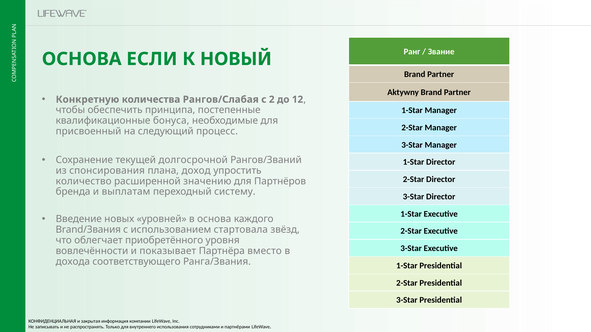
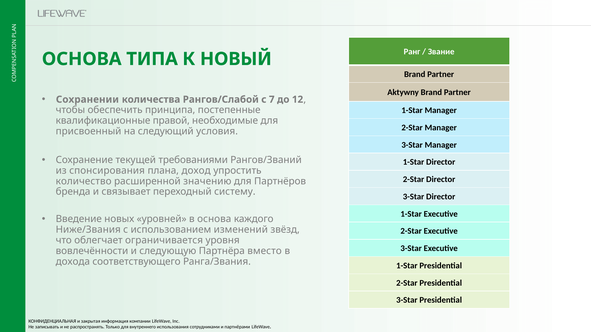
ЕСЛИ: ЕСЛИ -> ТИПА (152, 59)
Конкретную: Конкретную -> Сохранении (87, 100)
Рангов/Слабая: Рангов/Слабая -> Рангов/Слабой (221, 100)
2: 2 -> 7 (272, 100)
бонуса: бонуса -> правой (171, 121)
процесс: процесс -> условия (217, 131)
долгосрочной: долгосрочной -> требованиями (193, 160)
выплатам: выплатам -> связывает (126, 192)
Brand/Звания: Brand/Звания -> Ниже/Звания (88, 230)
стартовала: стартовала -> изменений (241, 230)
приобретённого: приобретённого -> ограничивается (164, 241)
показывает: показывает -> следующую (168, 251)
